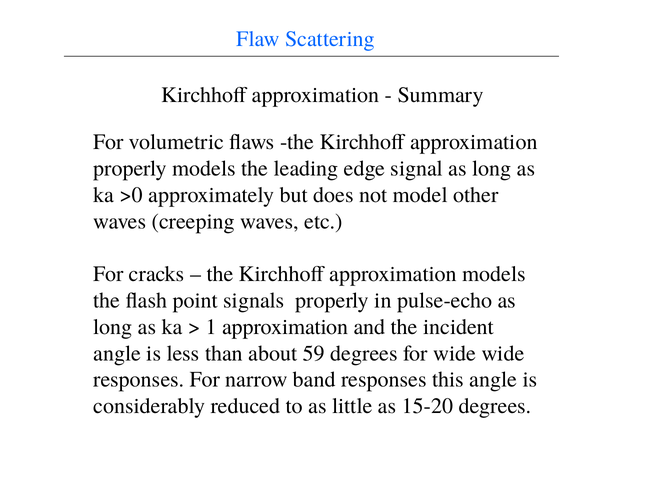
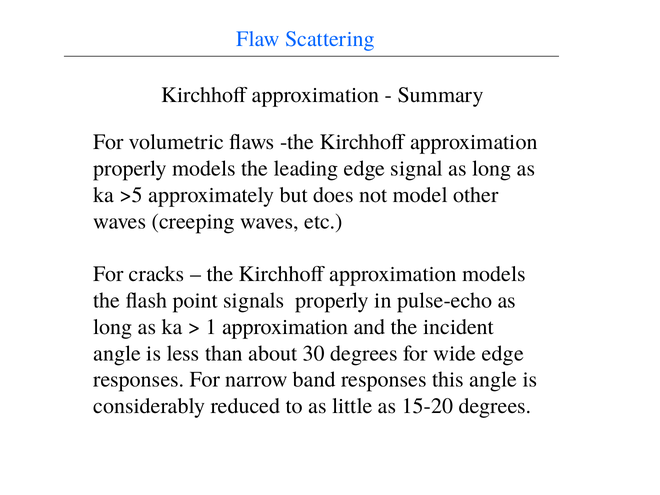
>0: >0 -> >5 (131, 195)
59: 59 -> 30 (314, 353)
wide wide: wide -> edge (503, 353)
